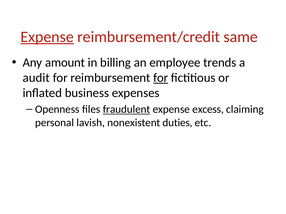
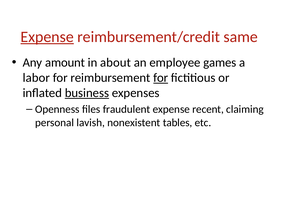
billing: billing -> about (116, 63)
trends: trends -> games (220, 63)
audit: audit -> labor (36, 78)
business underline: none -> present (87, 93)
fraudulent underline: present -> none (127, 110)
excess: excess -> recent (208, 110)
duties: duties -> tables (178, 123)
